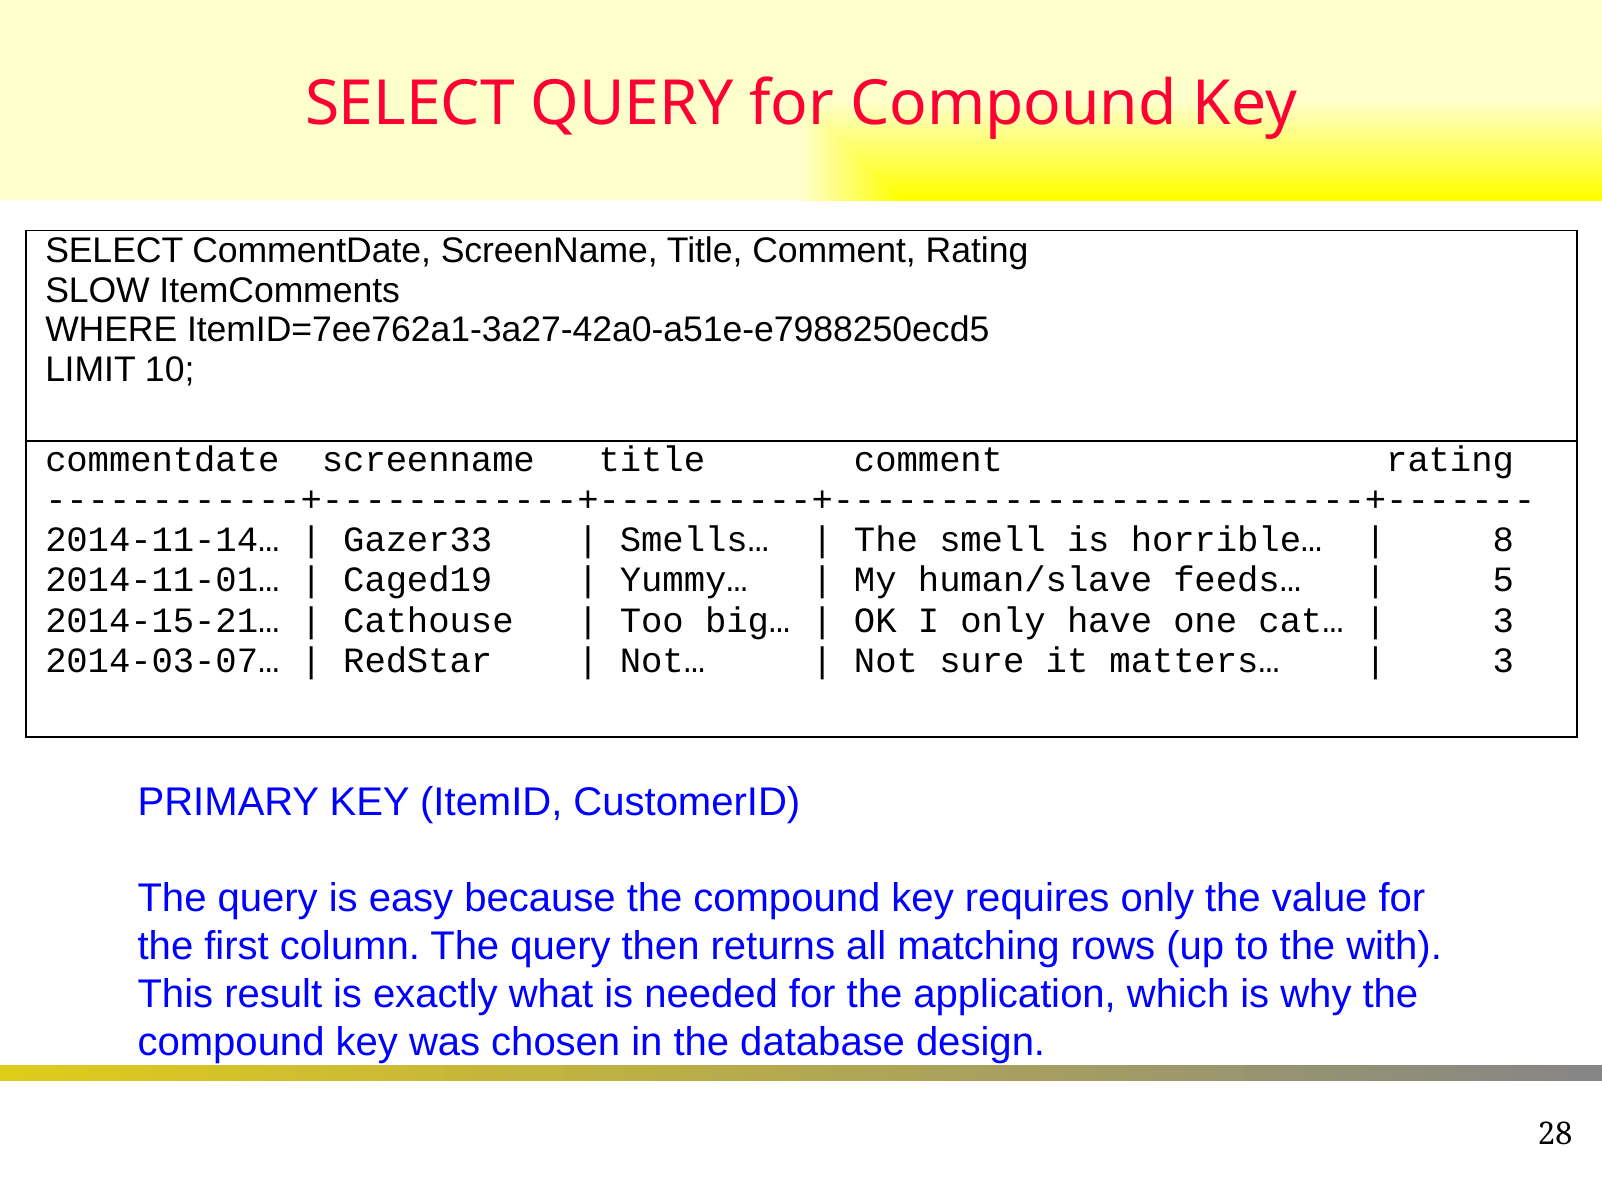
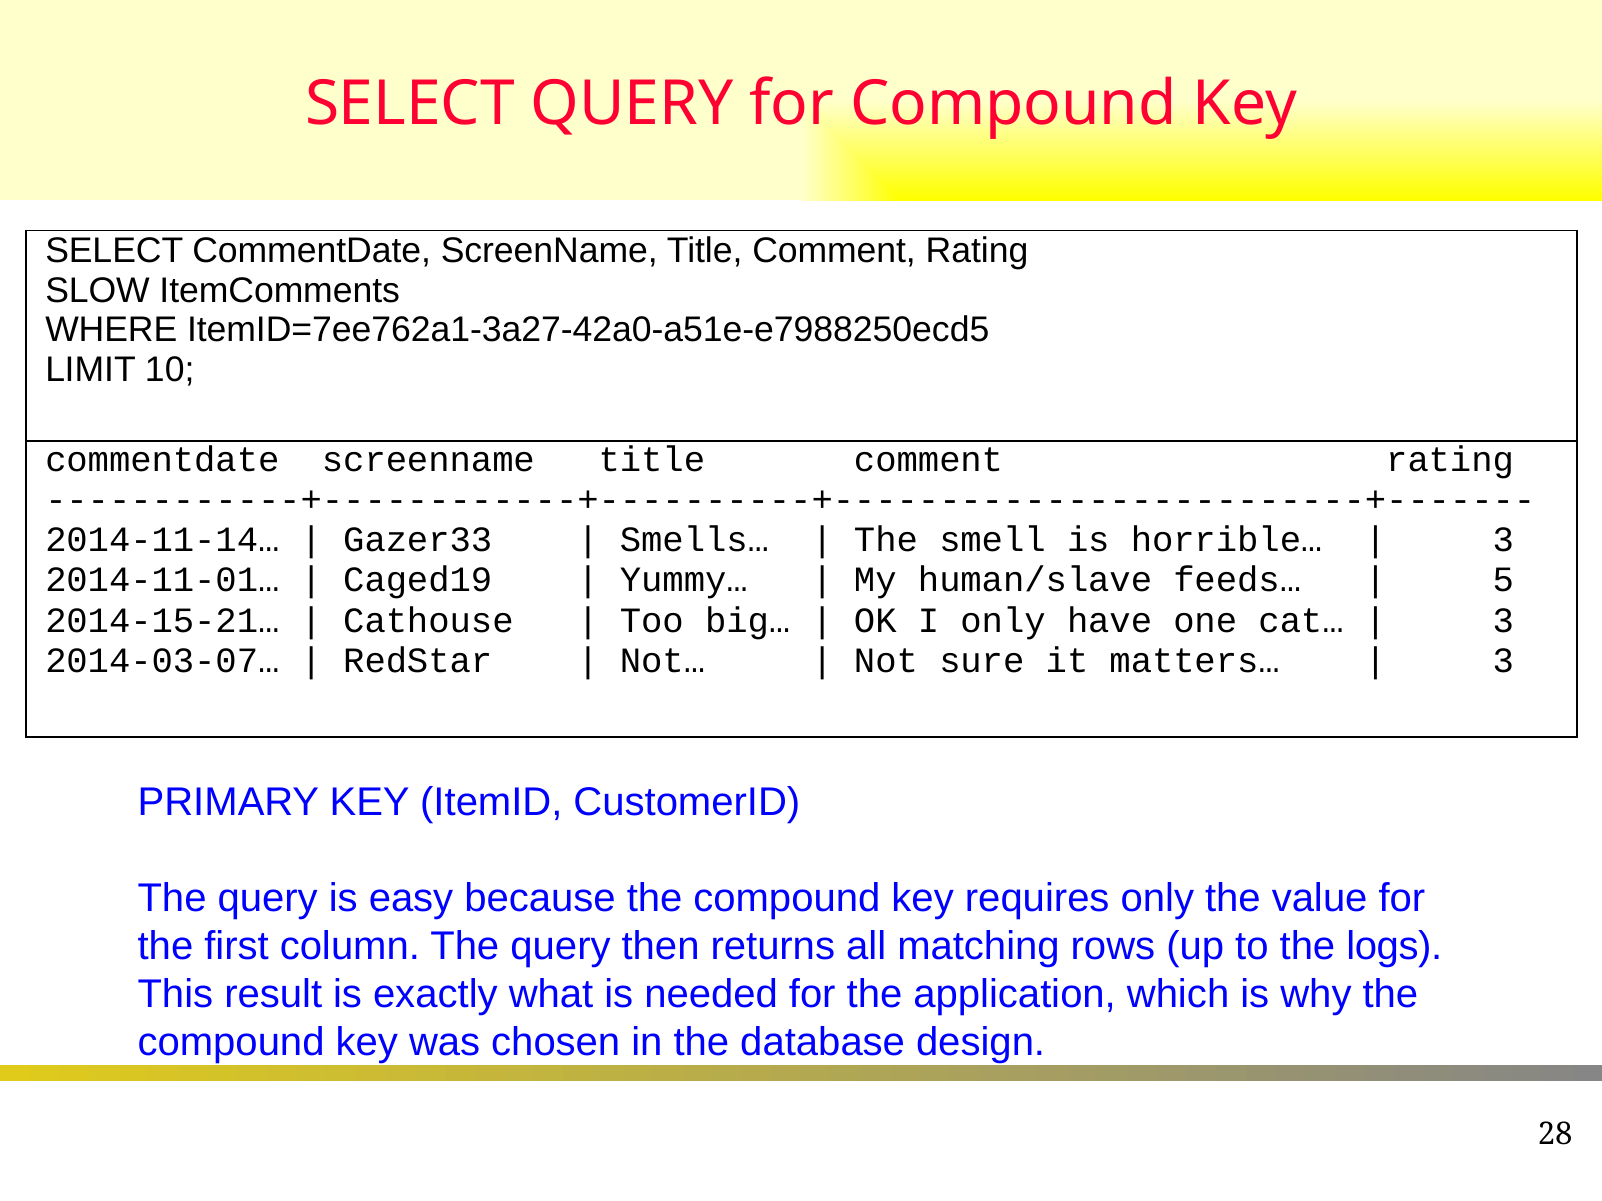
8: 8 -> 3 (1503, 540)
with: with -> logs (1394, 946)
